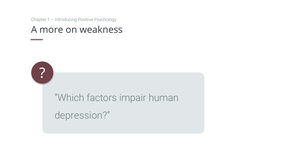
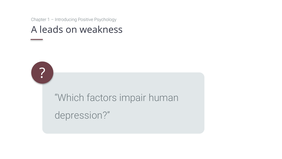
more: more -> leads (51, 30)
